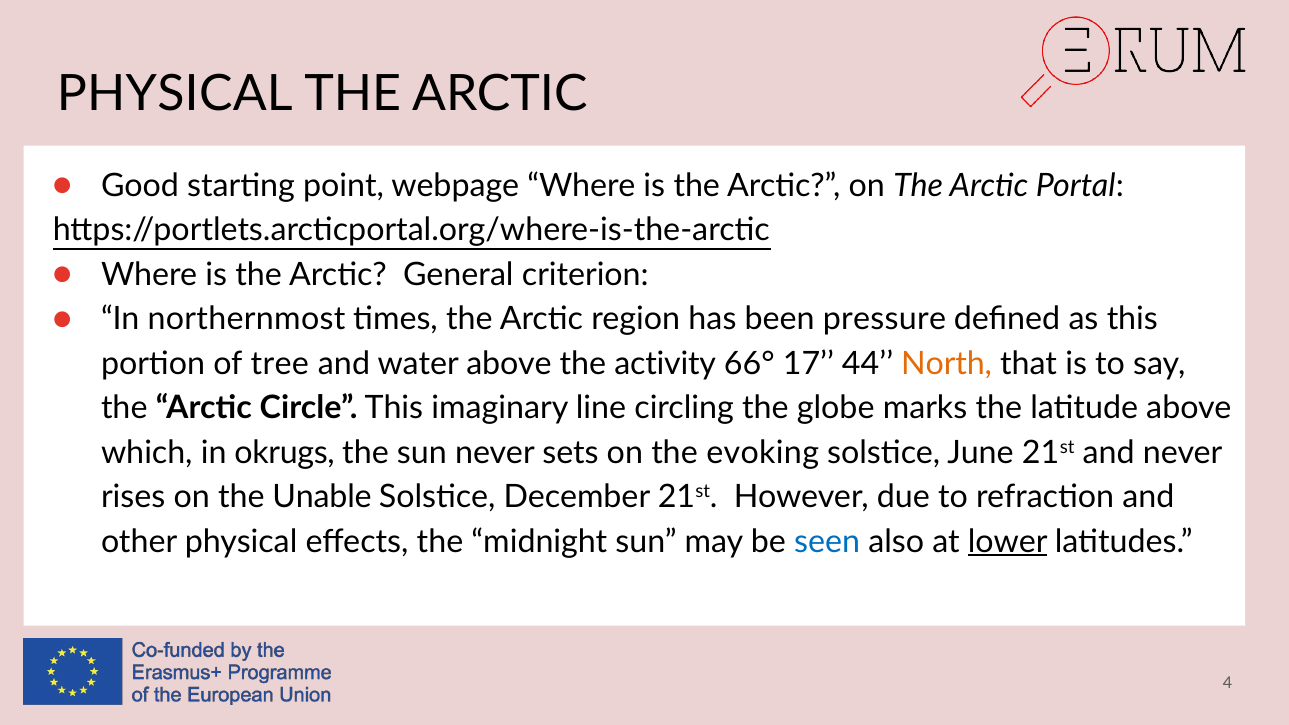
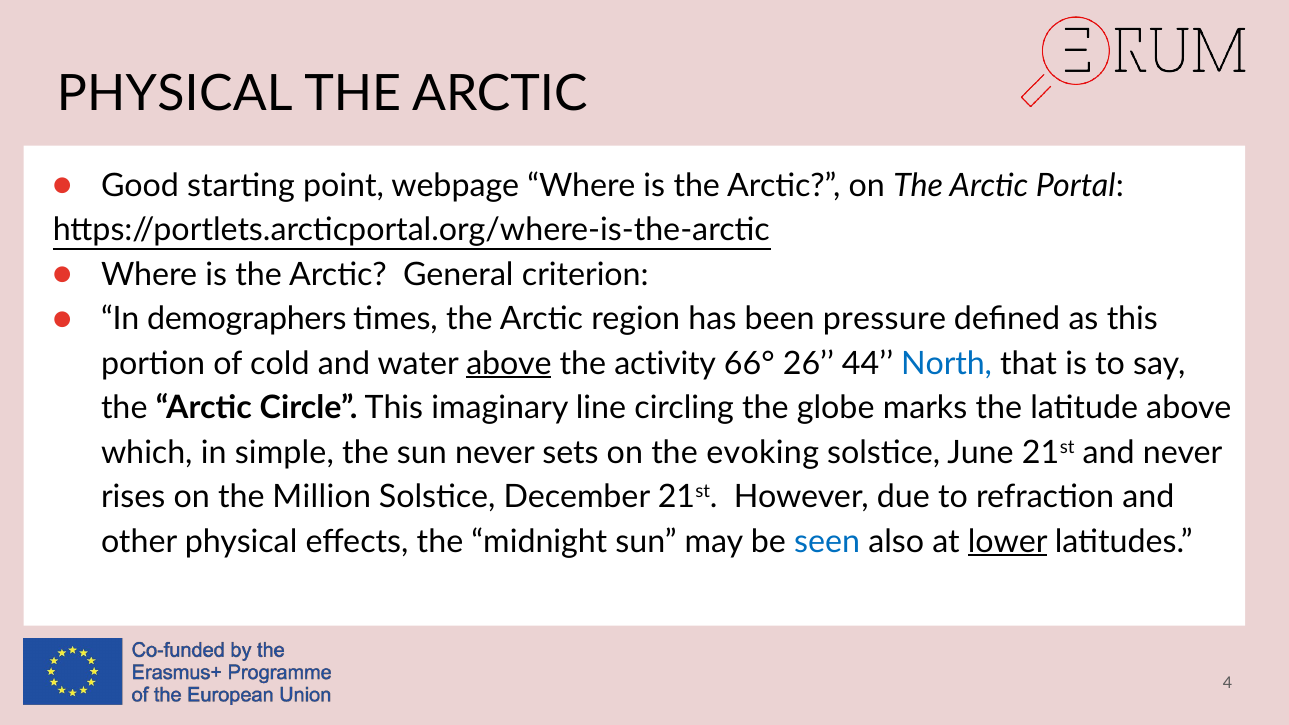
northernmost: northernmost -> demographers (247, 319)
tree: tree -> cold (280, 364)
above underline: none -> present (509, 364)
17: 17 -> 26 (808, 364)
North colour: orange -> blue (947, 364)
okrugs: okrugs -> simple (284, 453)
Unable: Unable -> Million (322, 497)
